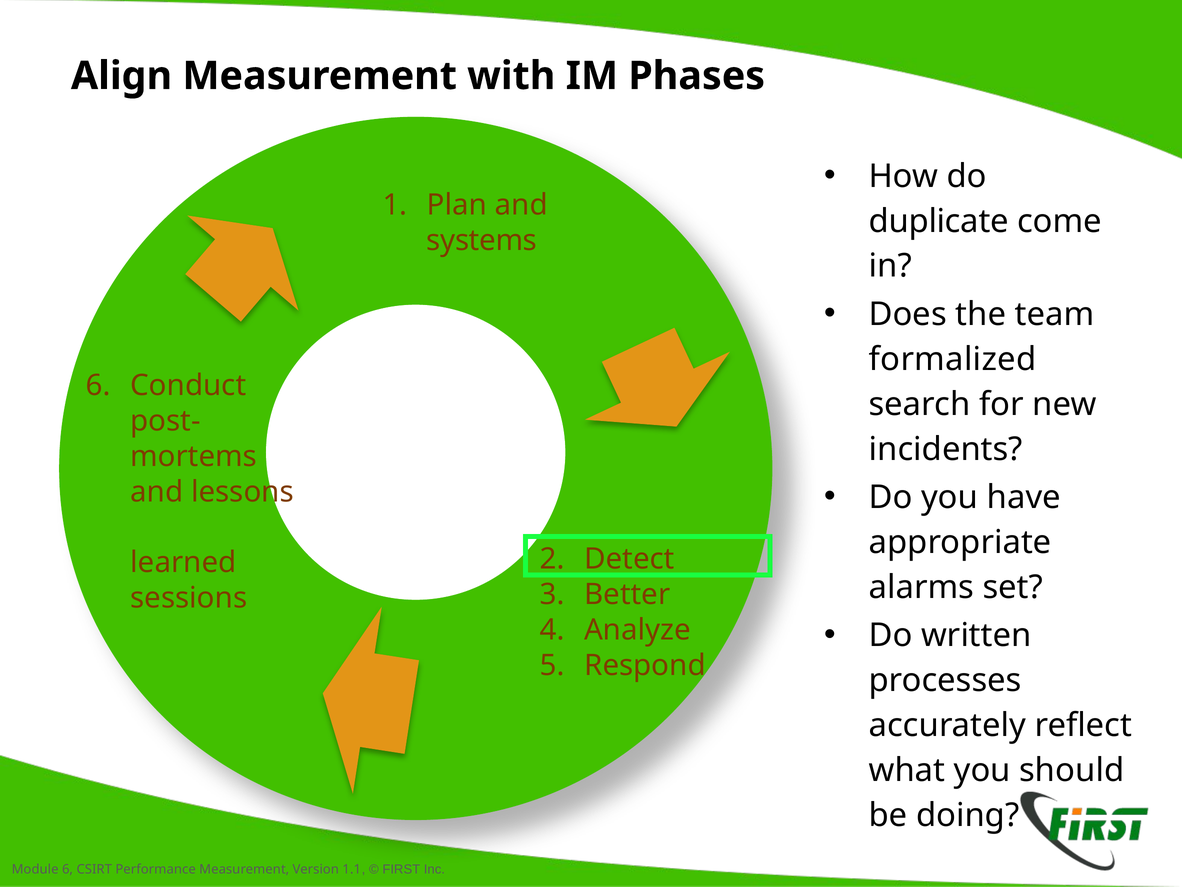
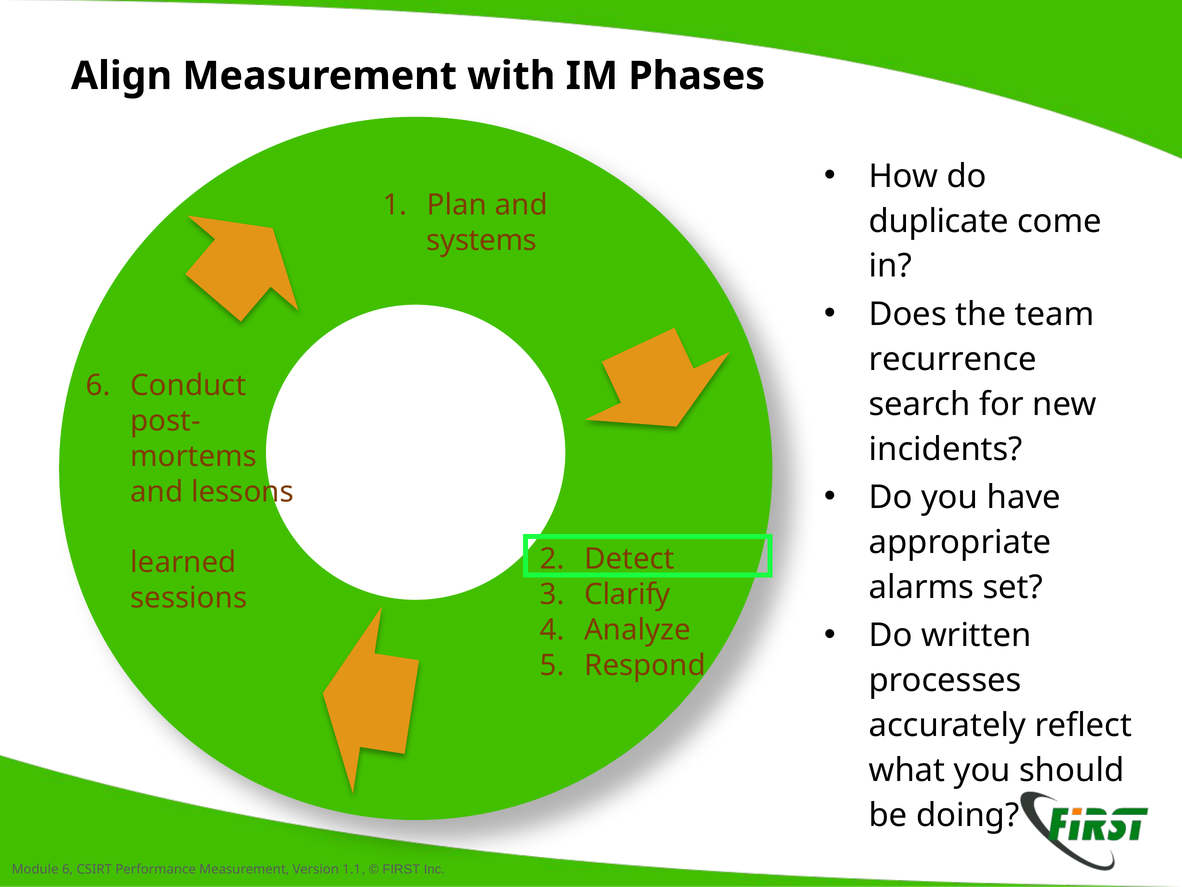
formalized: formalized -> recurrence (953, 359)
Better: Better -> Clarify (627, 594)
